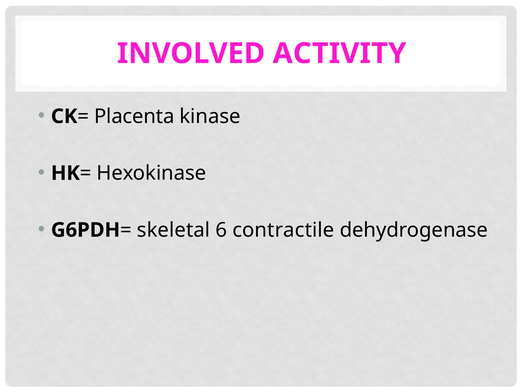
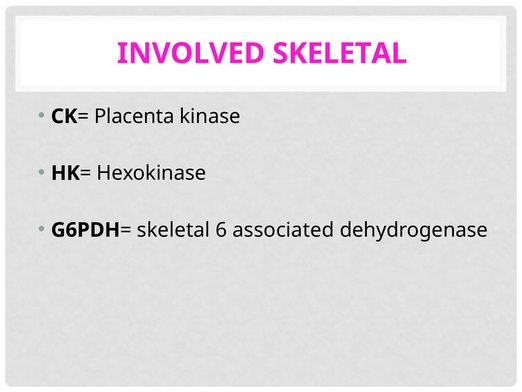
INVOLVED ACTIVITY: ACTIVITY -> SKELETAL (340, 53)
contractile: contractile -> associated (283, 230)
